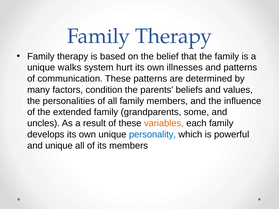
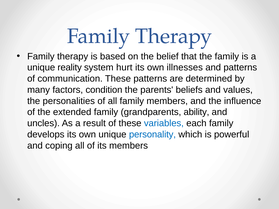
walks: walks -> reality (70, 68)
some: some -> ability (196, 112)
variables colour: orange -> blue (164, 123)
and unique: unique -> coping (59, 146)
